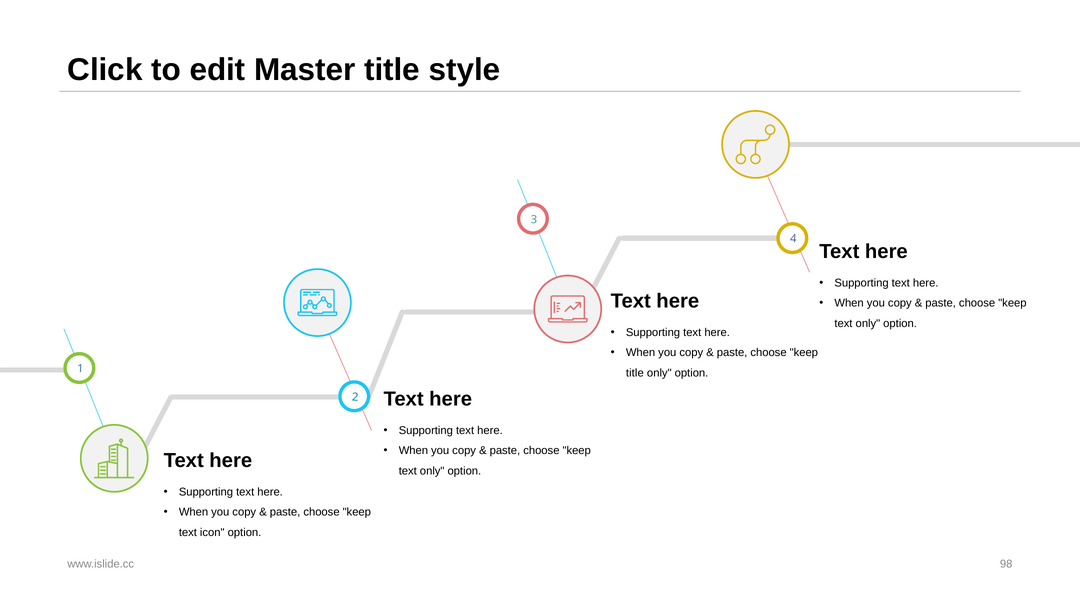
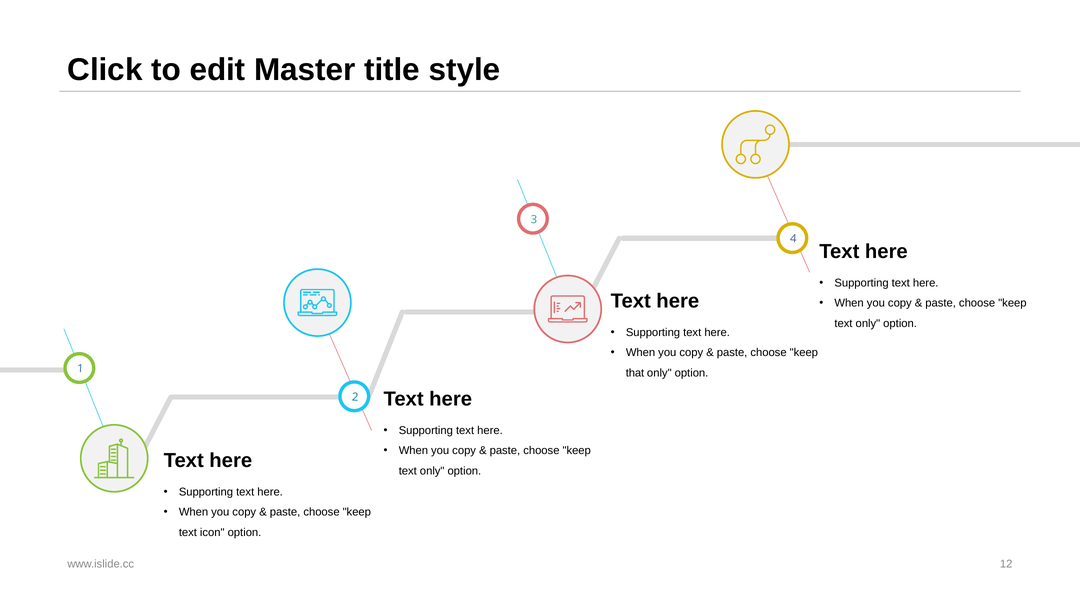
title: title -> that (635, 373)
98: 98 -> 12 (1006, 564)
